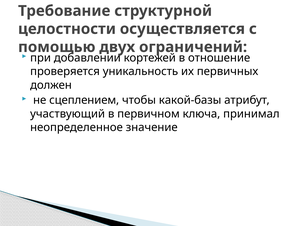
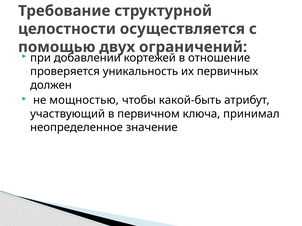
сцеплением: сцеплением -> мощностью (84, 100)
какой-базы: какой-базы -> какой-быть (190, 100)
